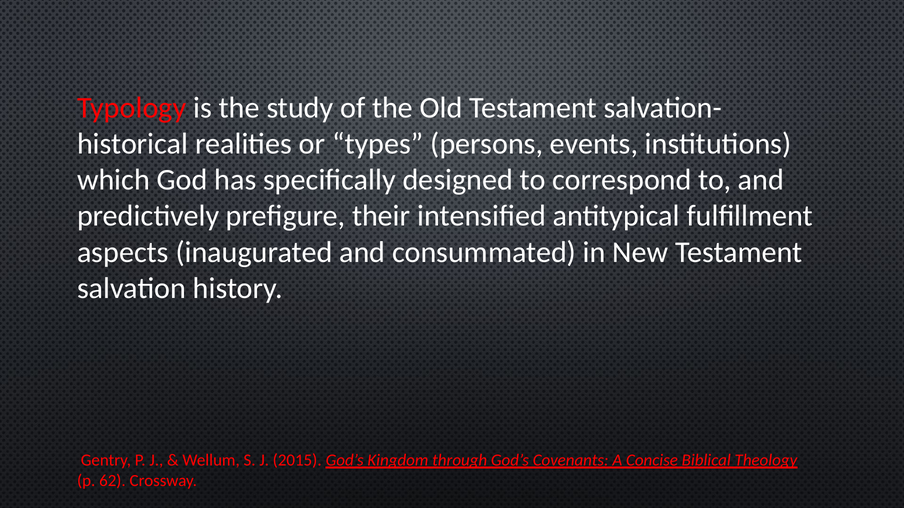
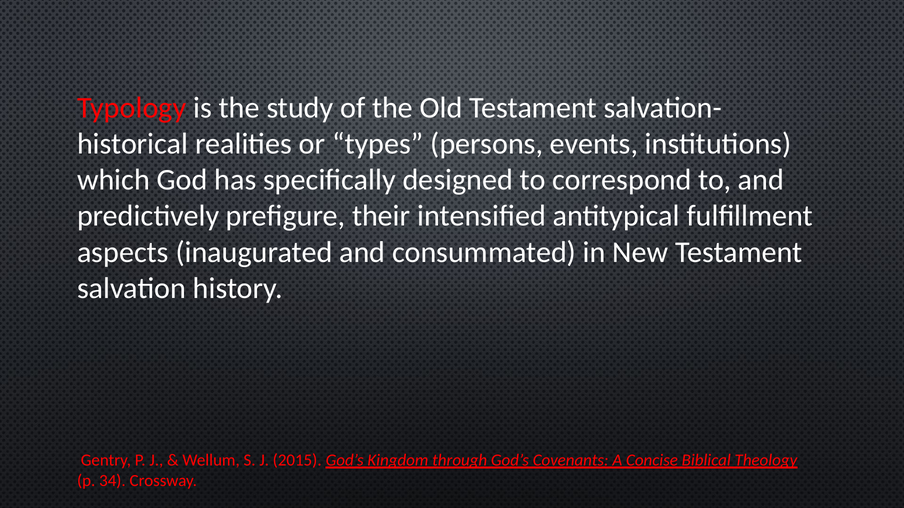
62: 62 -> 34 (113, 481)
